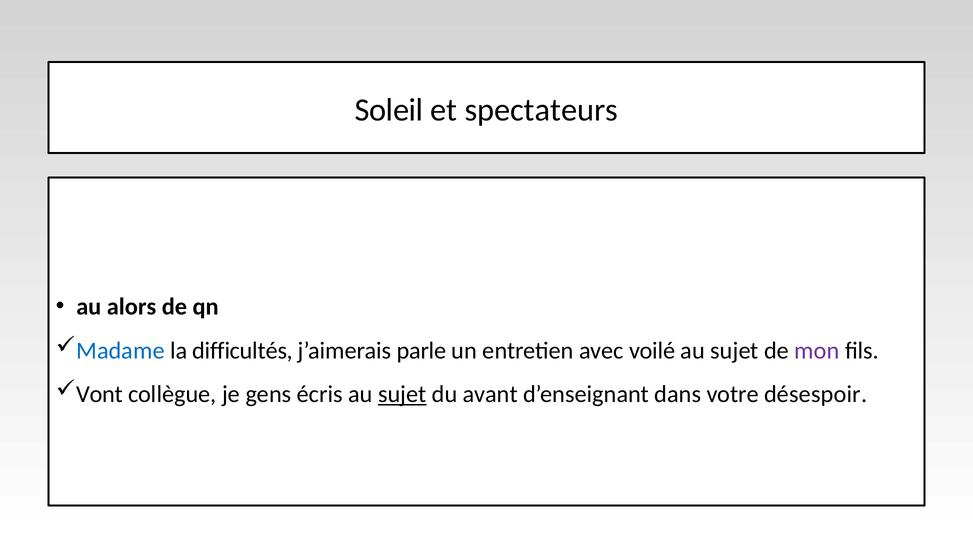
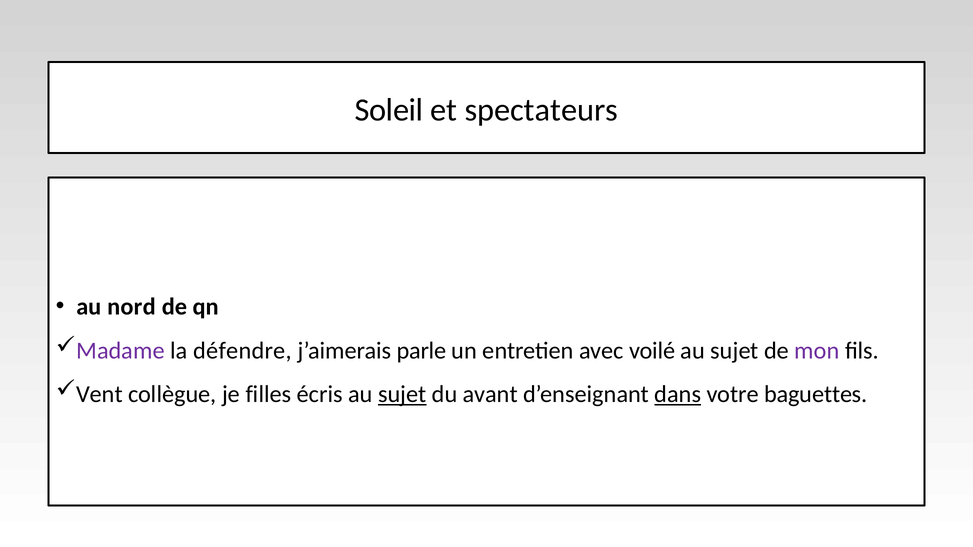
alors: alors -> nord (131, 307)
Madame colour: blue -> purple (120, 351)
difficultés: difficultés -> défendre (242, 351)
Vont: Vont -> Vent (100, 395)
gens: gens -> filles (268, 395)
dans underline: none -> present (678, 395)
désespoir: désespoir -> baguettes (816, 395)
